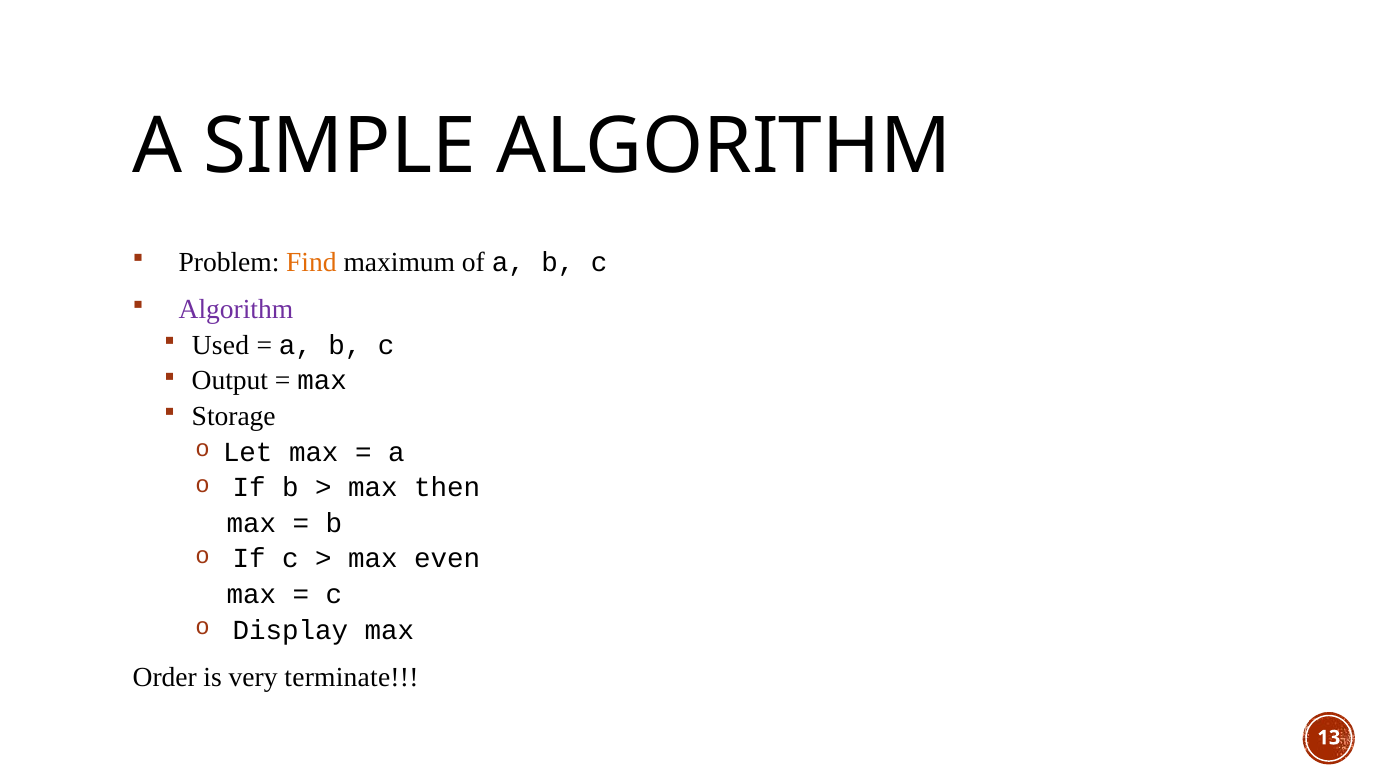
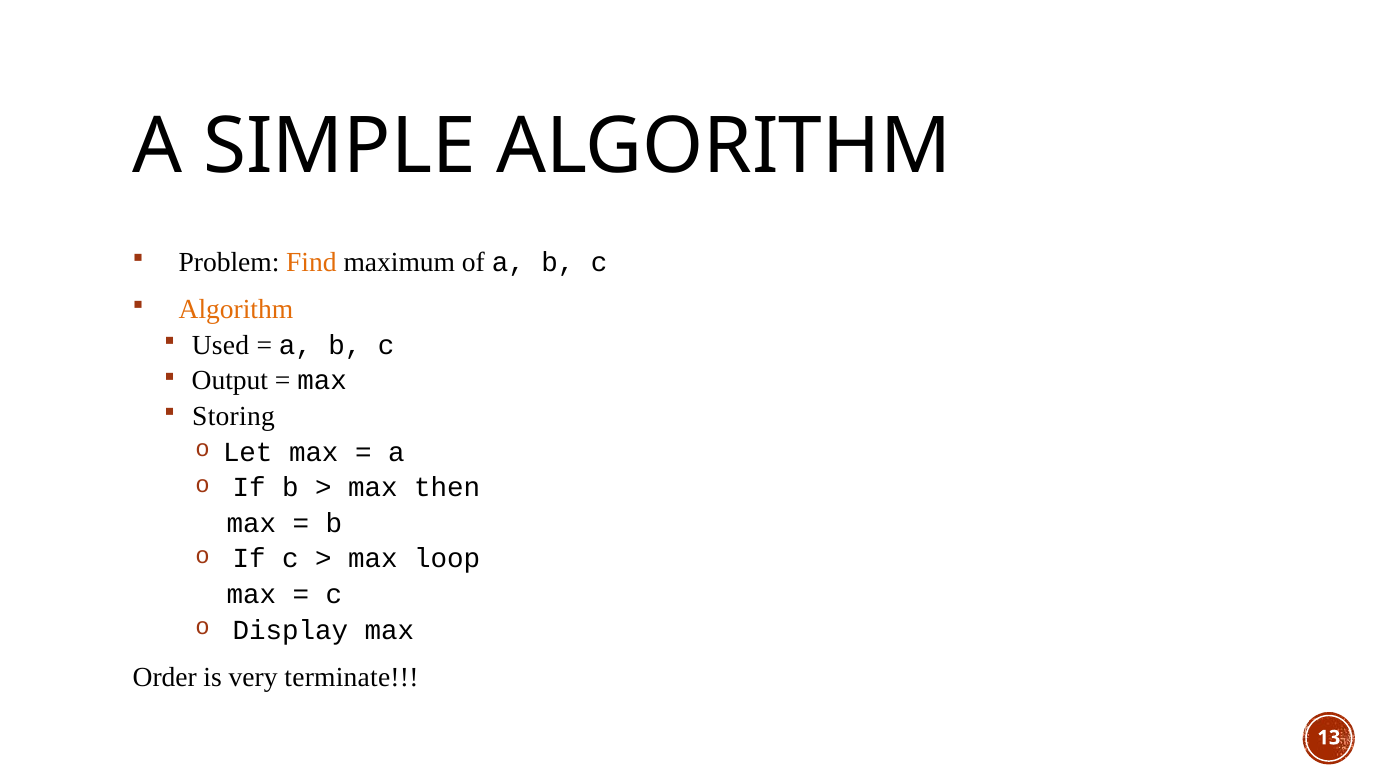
Algorithm colour: purple -> orange (236, 310)
Storage: Storage -> Storing (234, 416)
even: even -> loop (447, 559)
